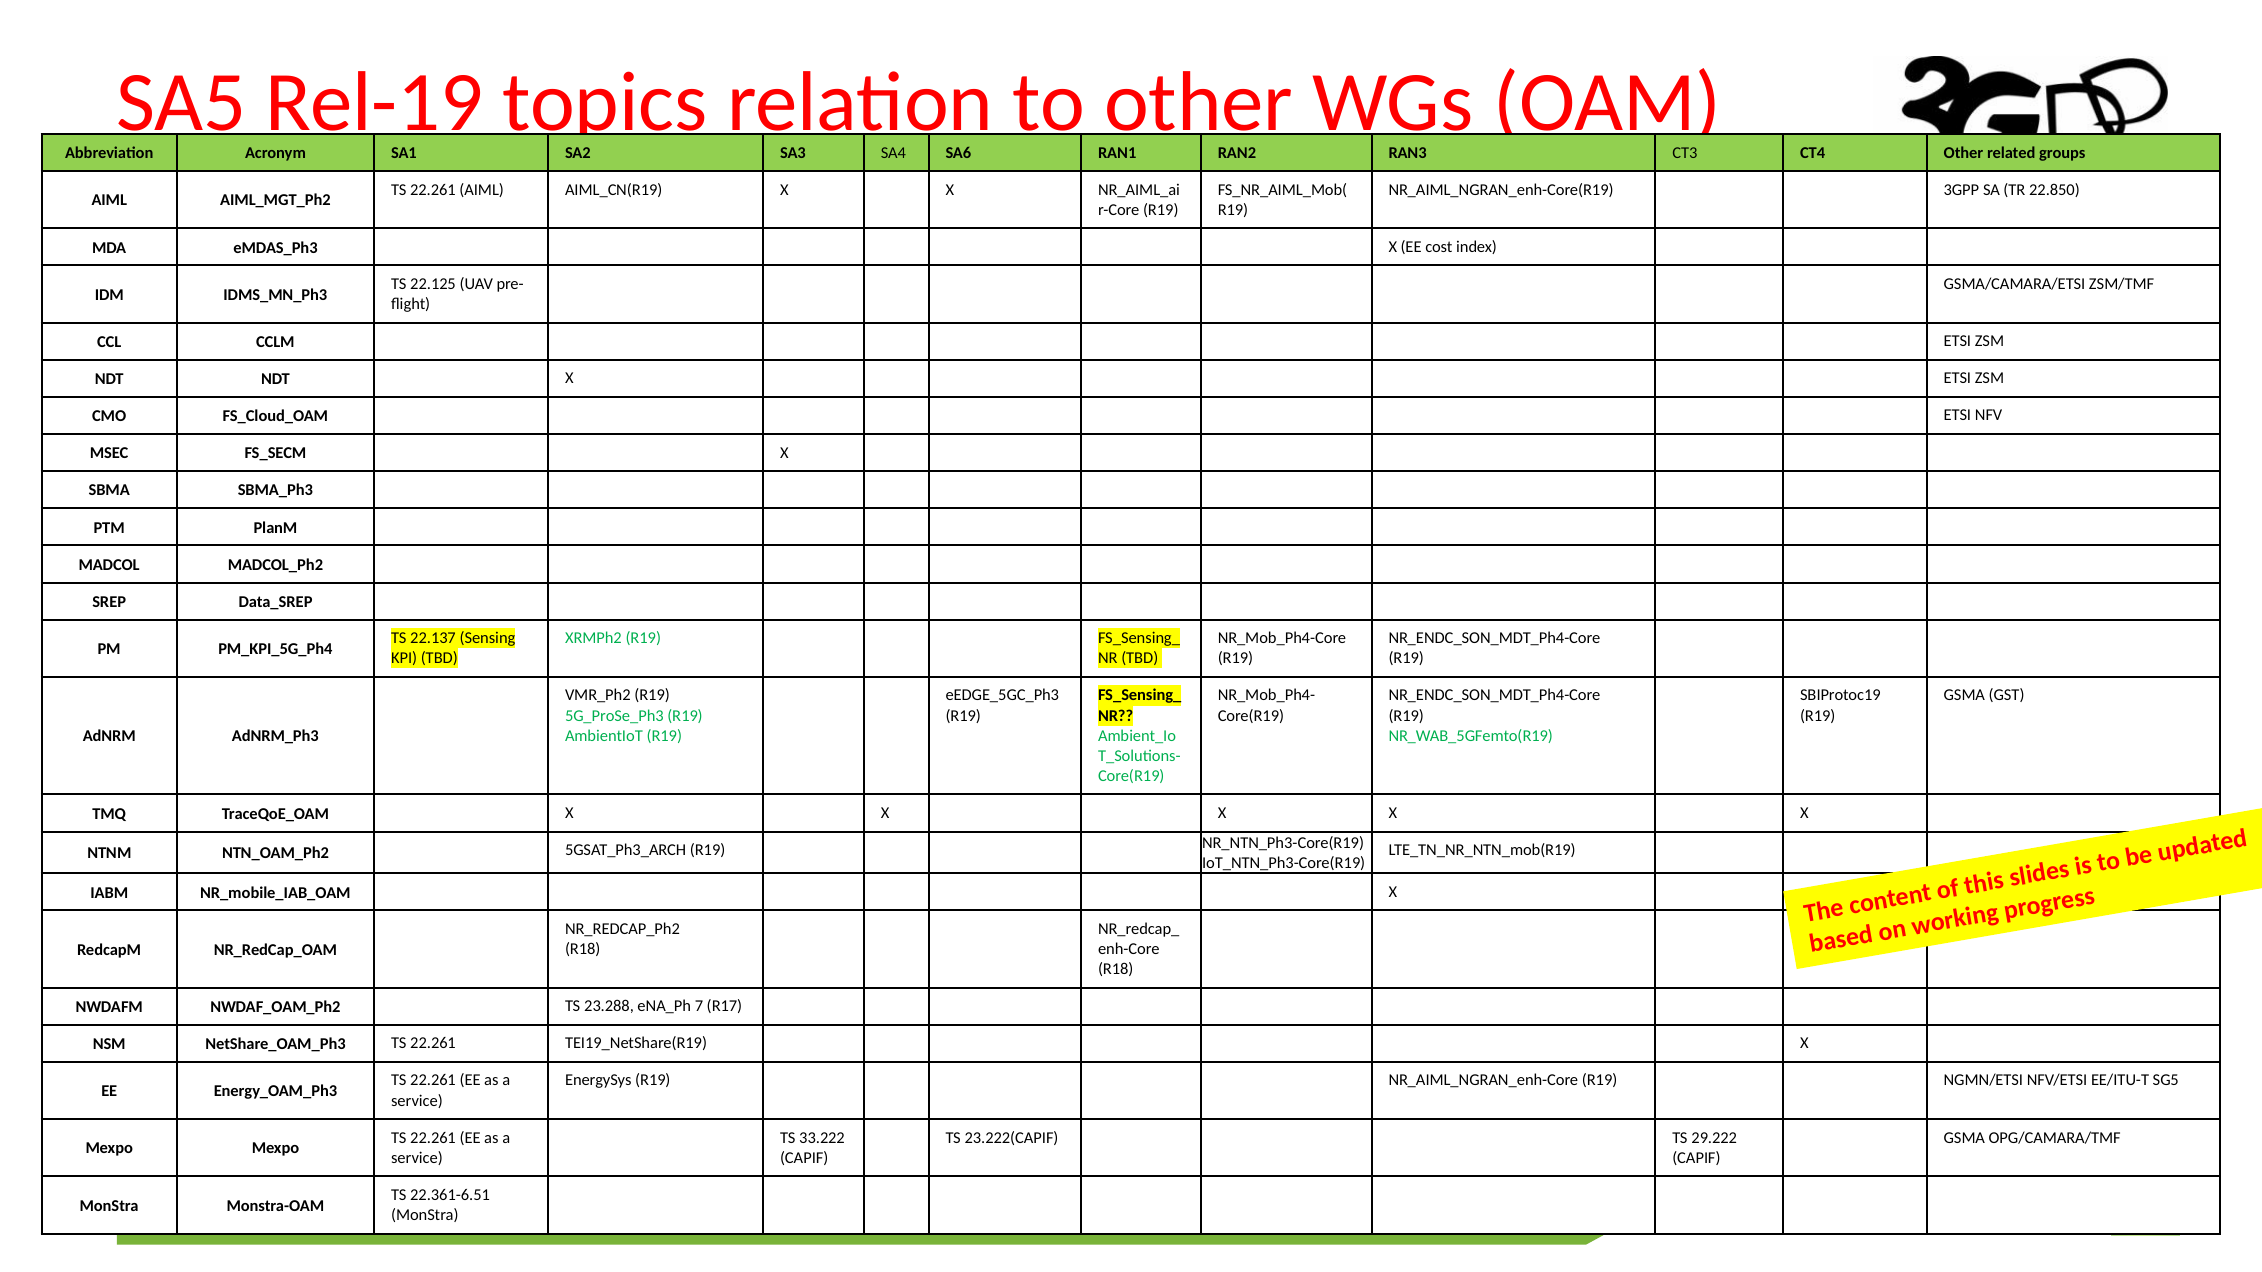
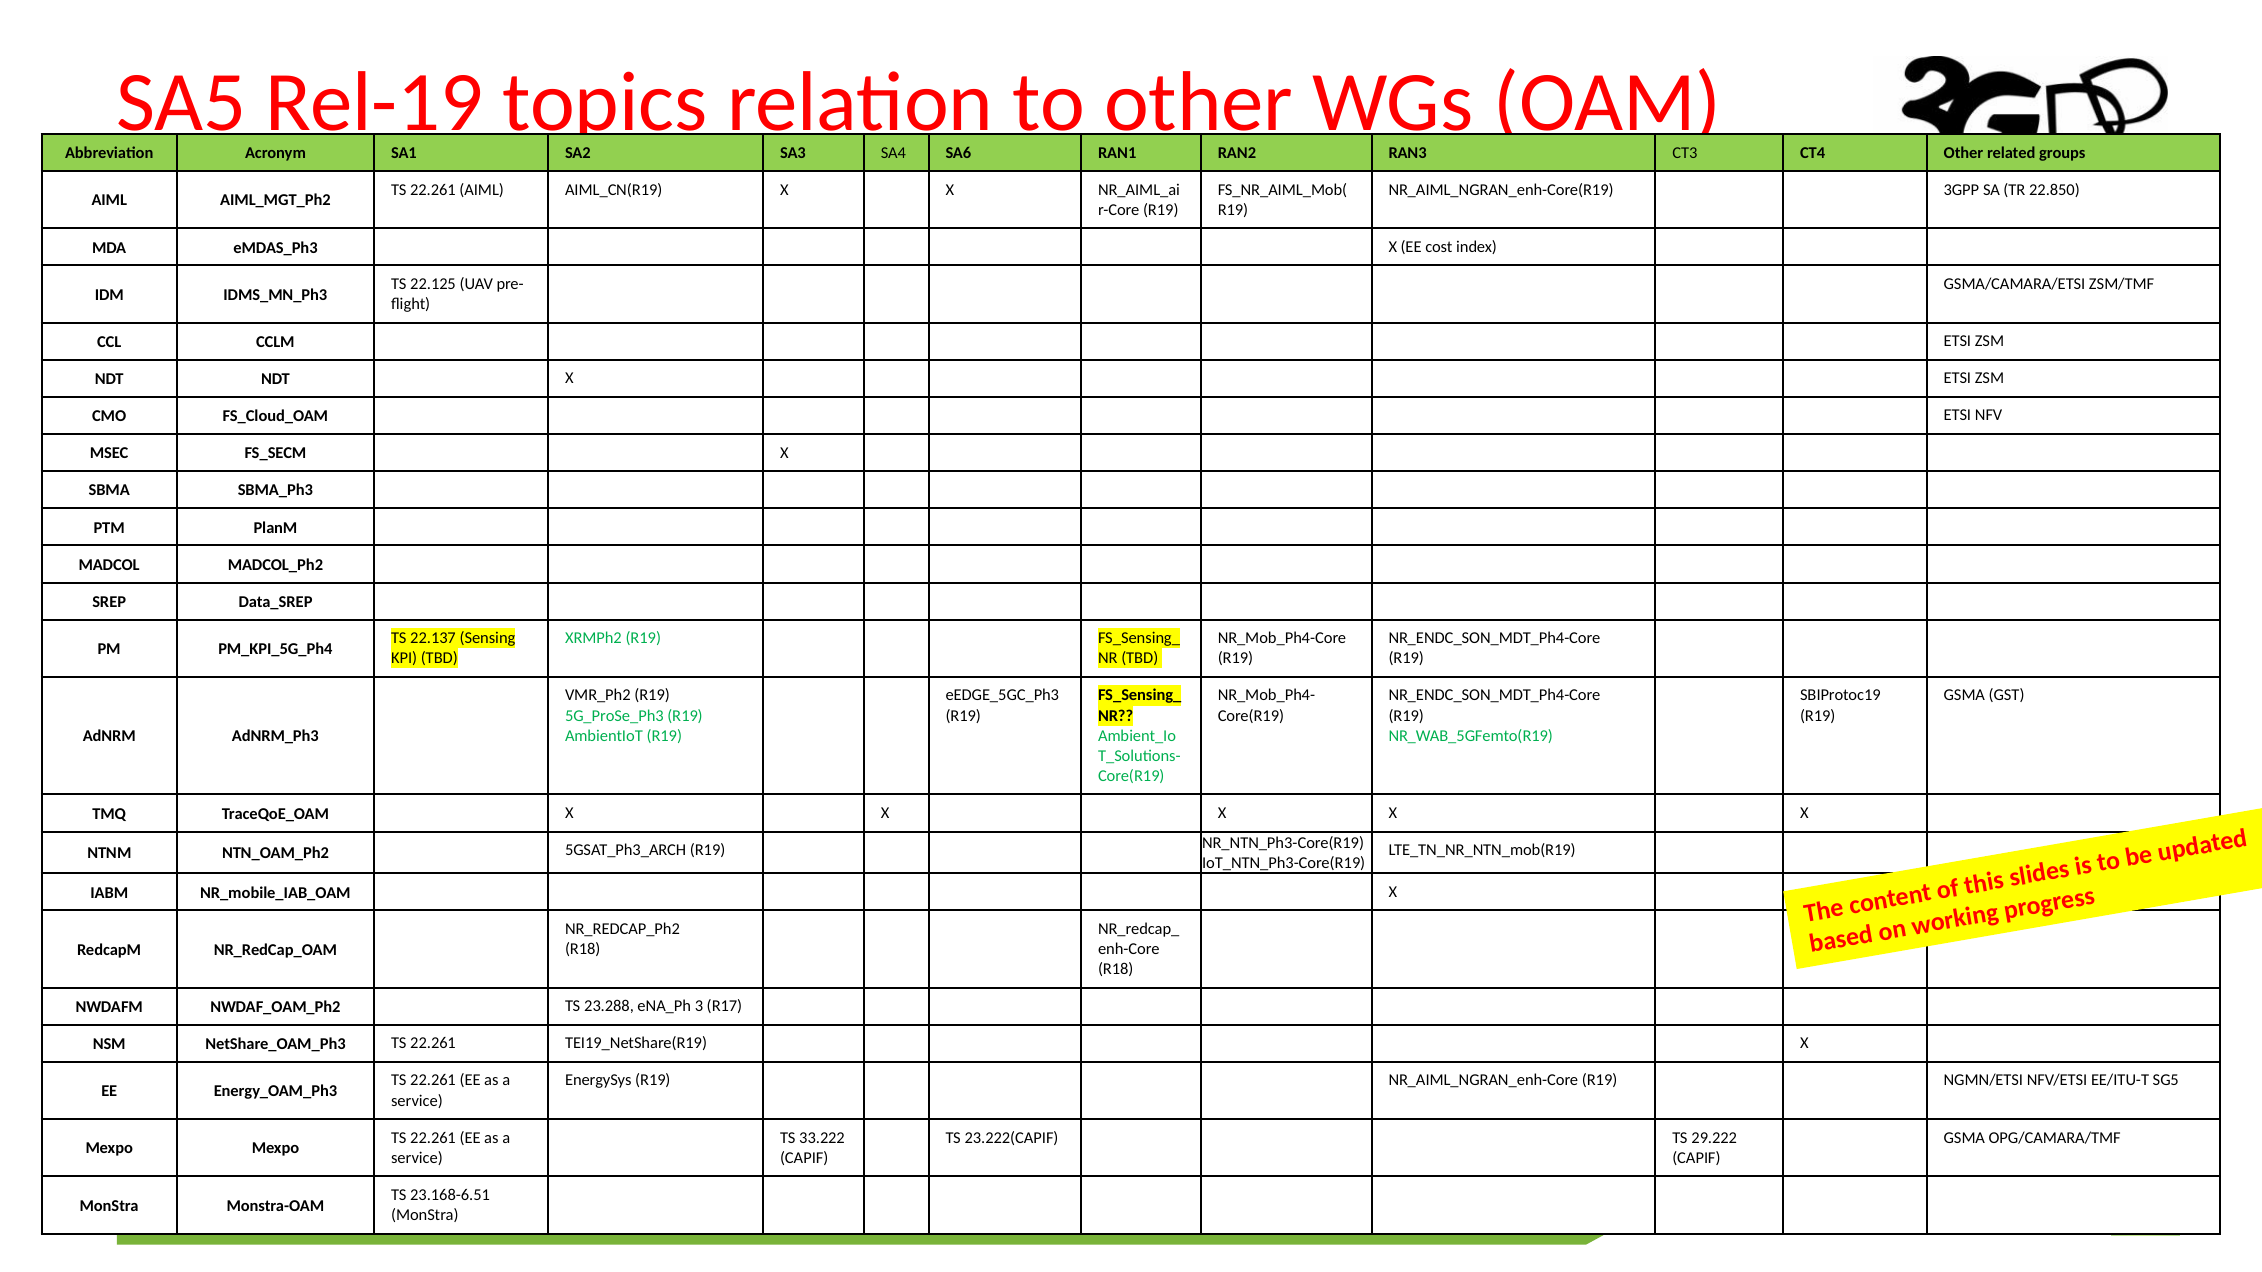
7: 7 -> 3 (699, 1007)
22.361-6.51: 22.361-6.51 -> 23.168-6.51 (450, 1195)
